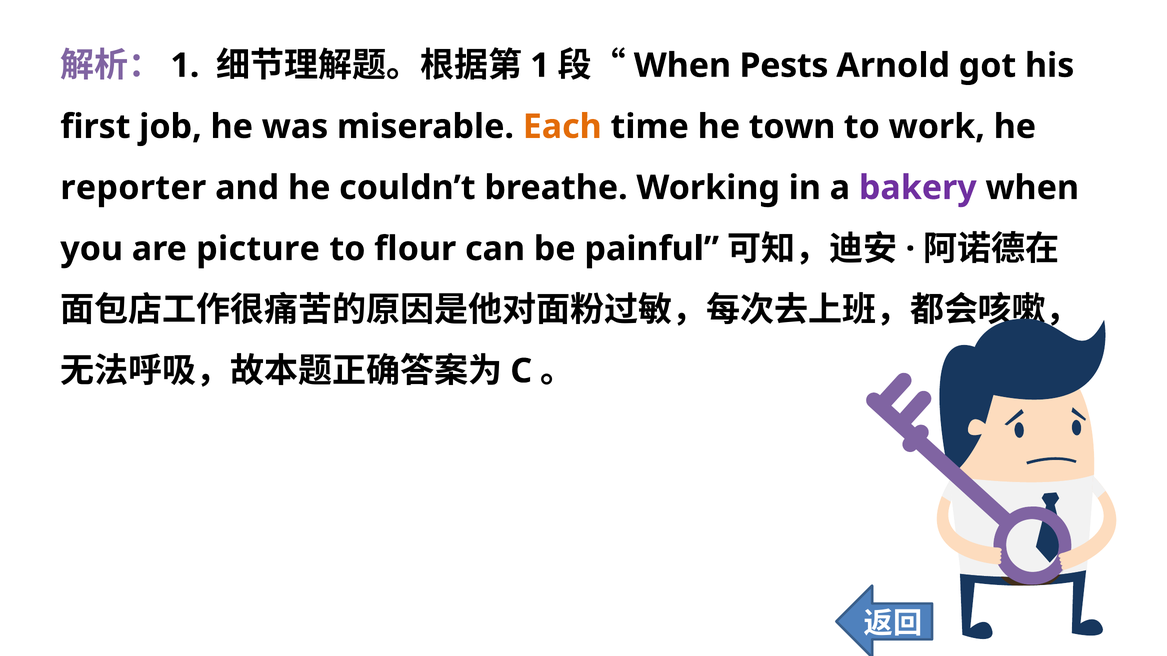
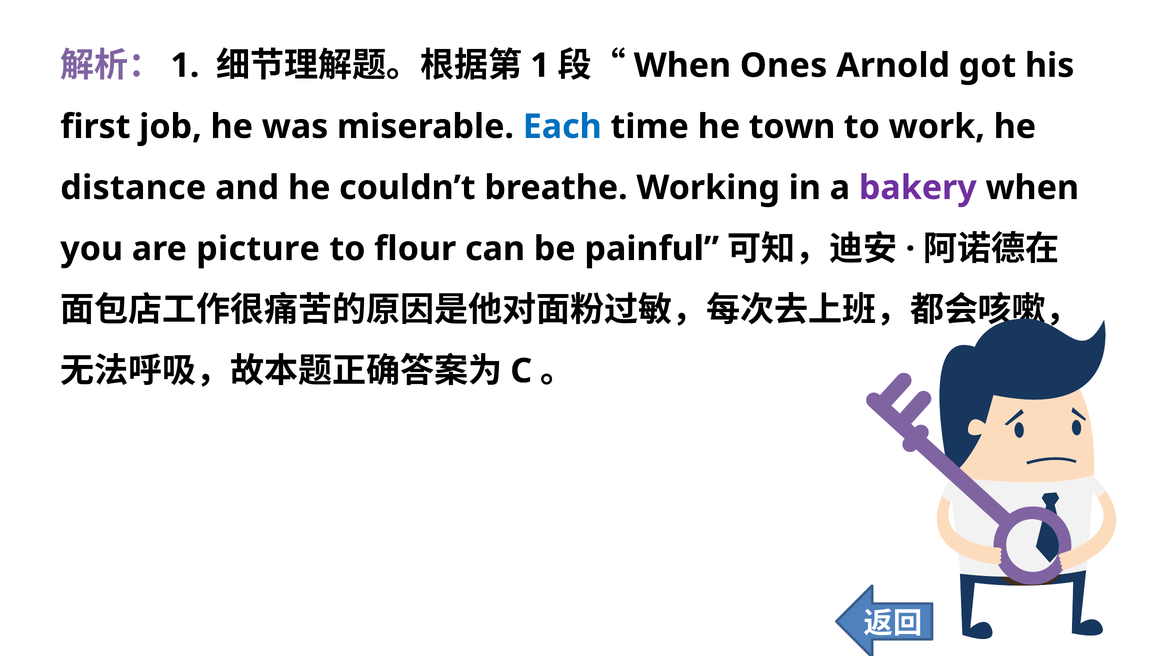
Pests: Pests -> Ones (784, 66)
Each colour: orange -> blue (562, 127)
reporter: reporter -> distance (133, 188)
